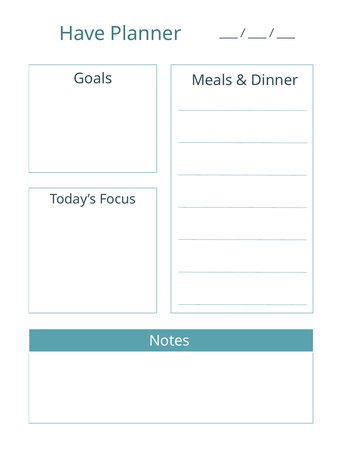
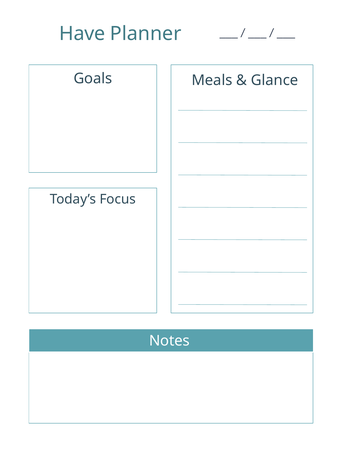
Dinner: Dinner -> Glance (275, 80)
